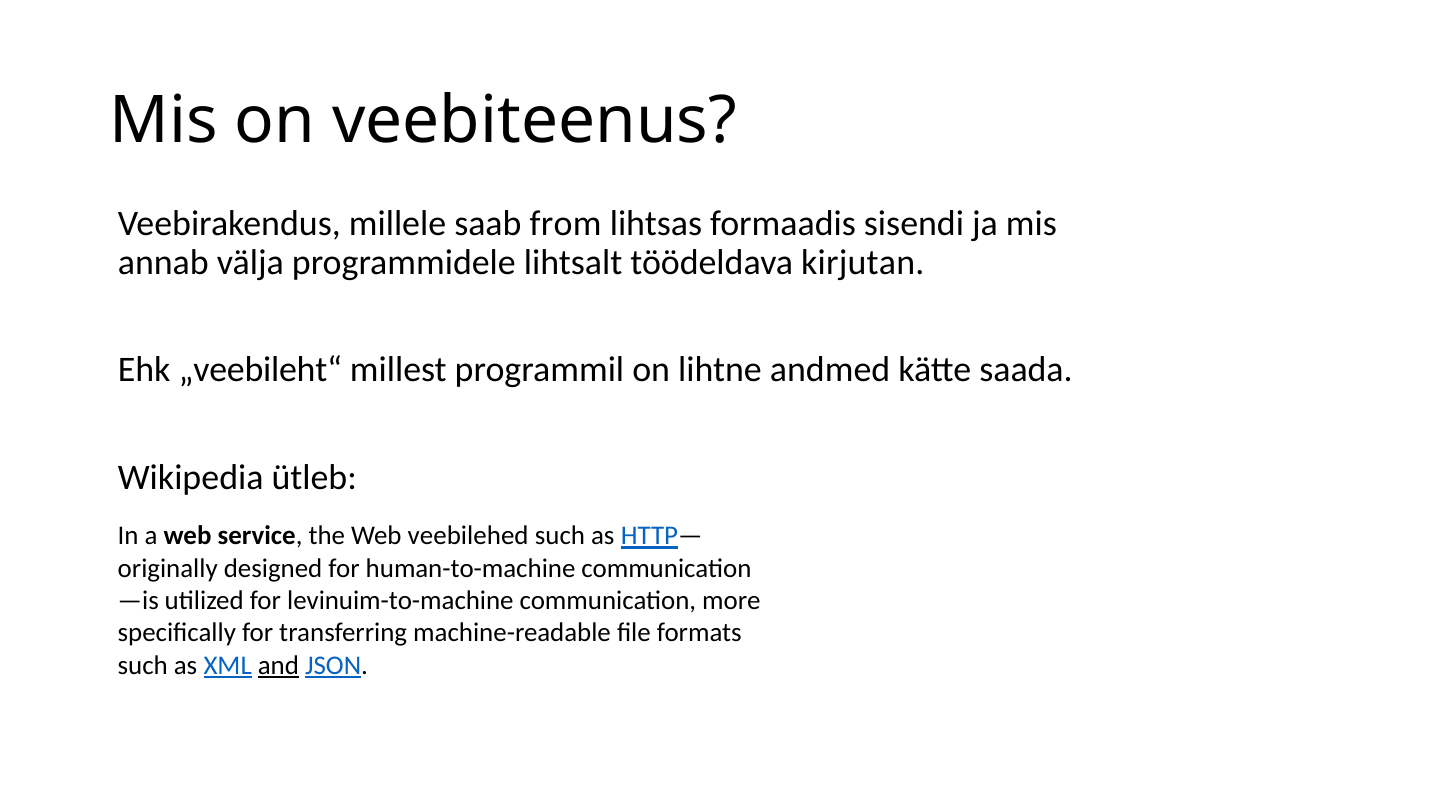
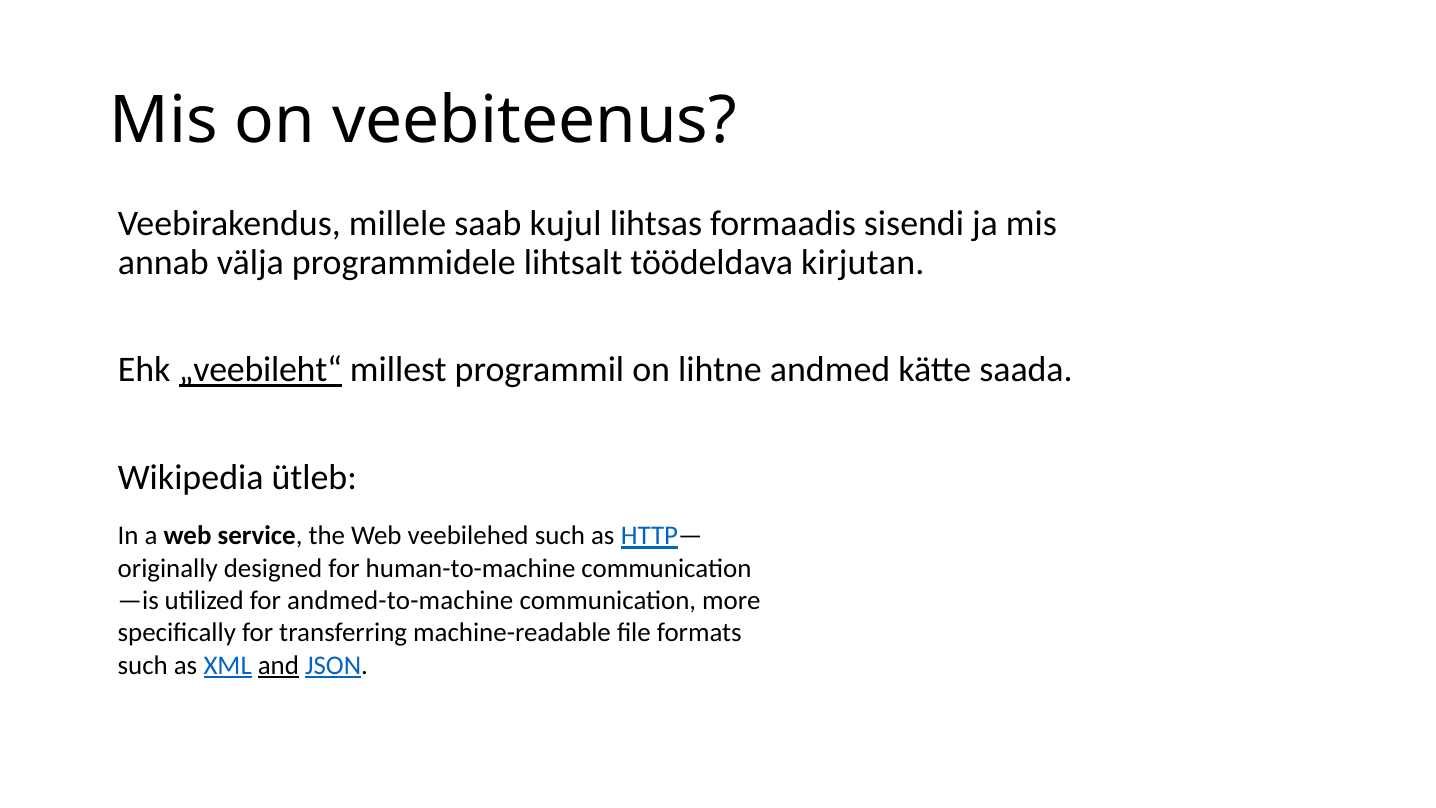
from: from -> kujul (566, 224)
„veebileht“ underline: none -> present (260, 370)
levinuim-to-machine: levinuim-to-machine -> andmed-to-machine (400, 601)
